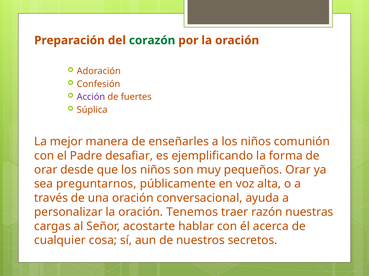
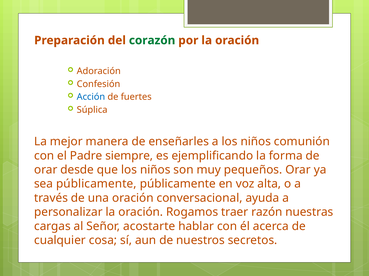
Acción colour: purple -> blue (91, 97)
desafiar: desafiar -> siempre (129, 156)
sea preguntarnos: preguntarnos -> públicamente (96, 184)
Tenemos: Tenemos -> Rogamos (192, 213)
